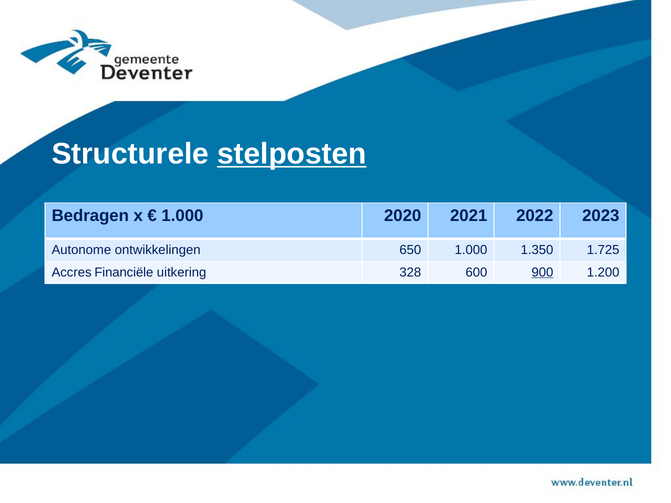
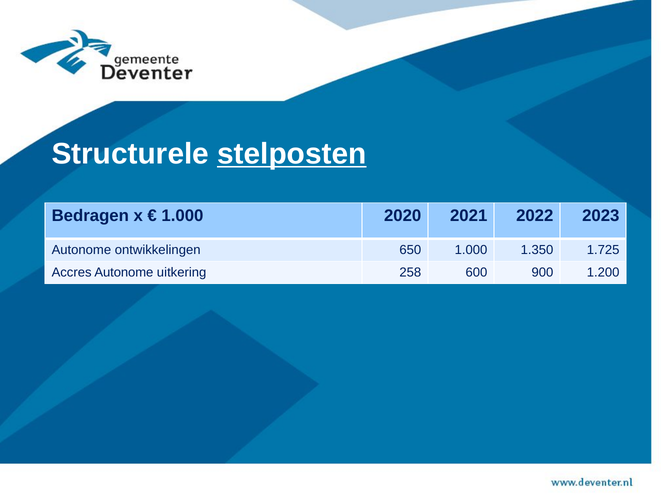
Accres Financiële: Financiële -> Autonome (124, 272)
328: 328 -> 258 (410, 272)
900 underline: present -> none (542, 272)
